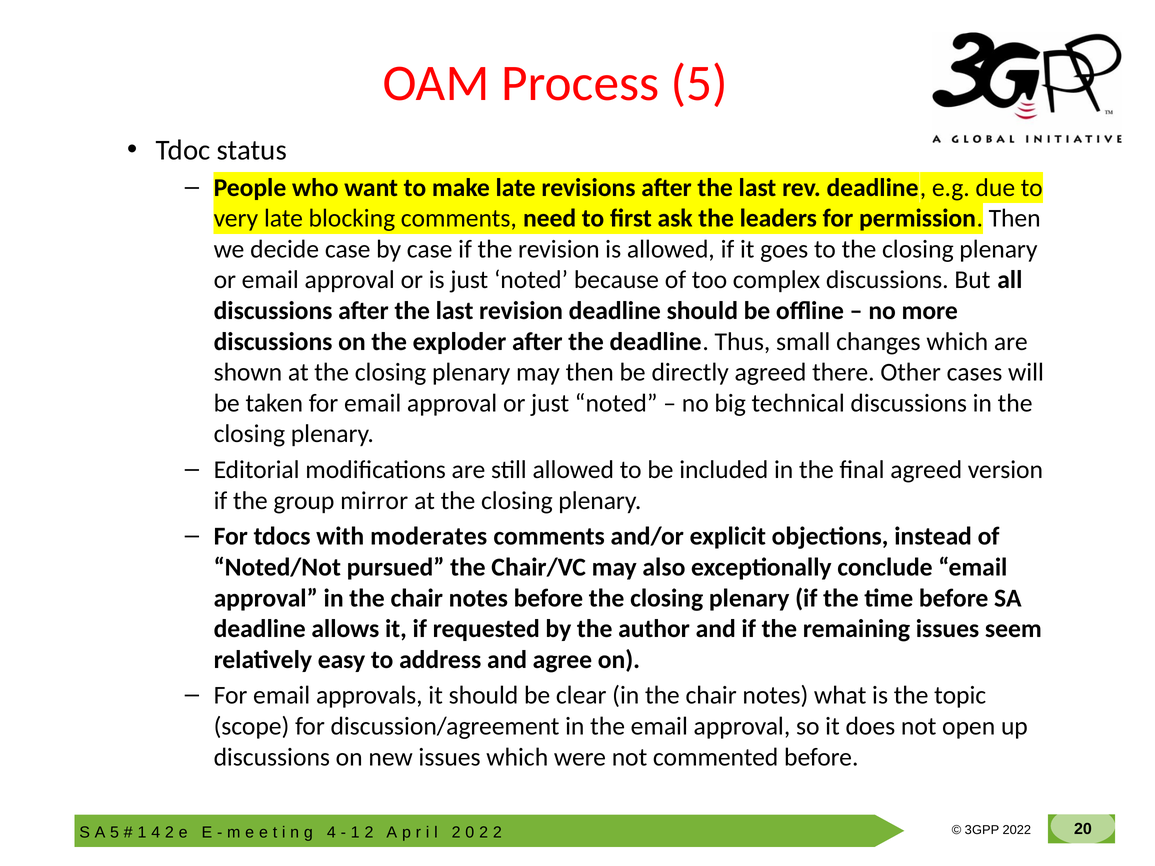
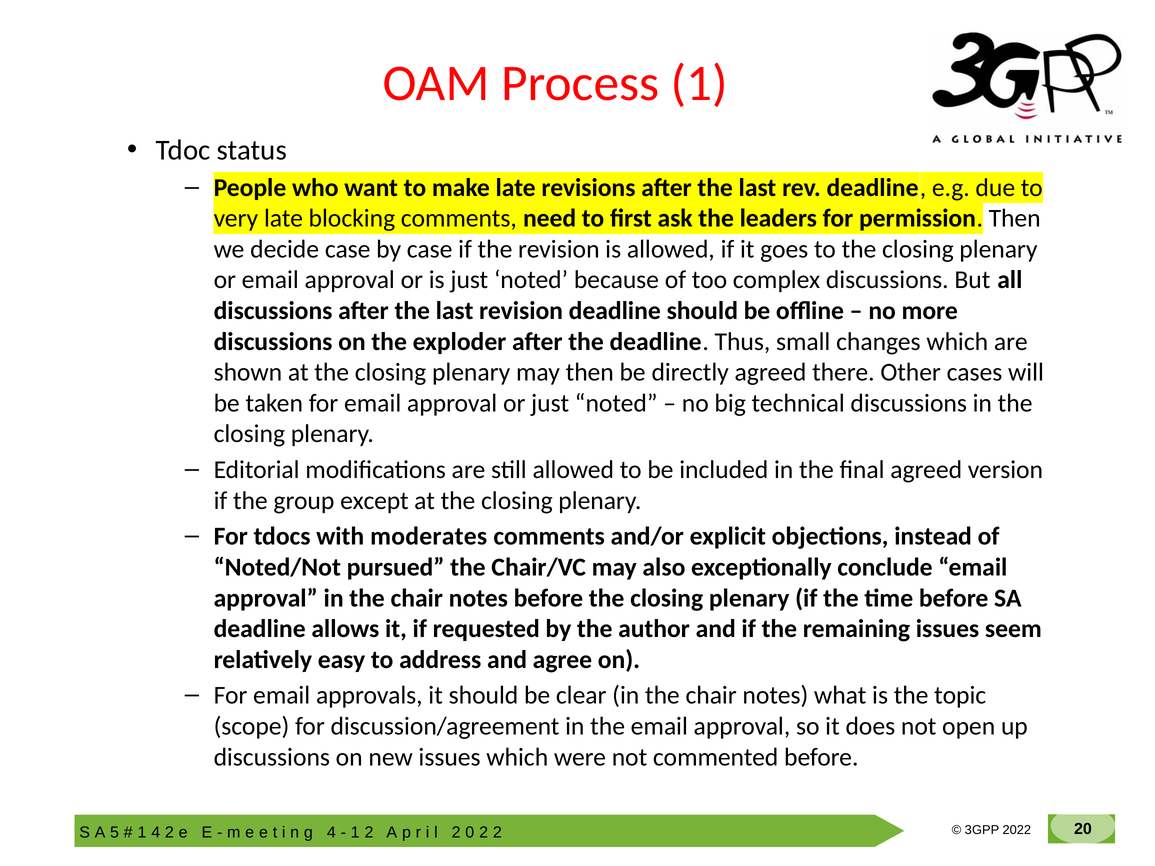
Process 5: 5 -> 1 (699, 83)
mirror: mirror -> except (374, 501)
